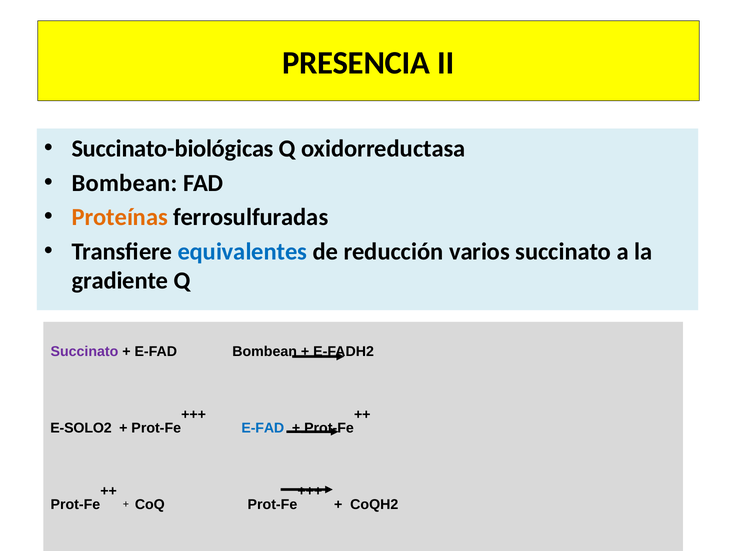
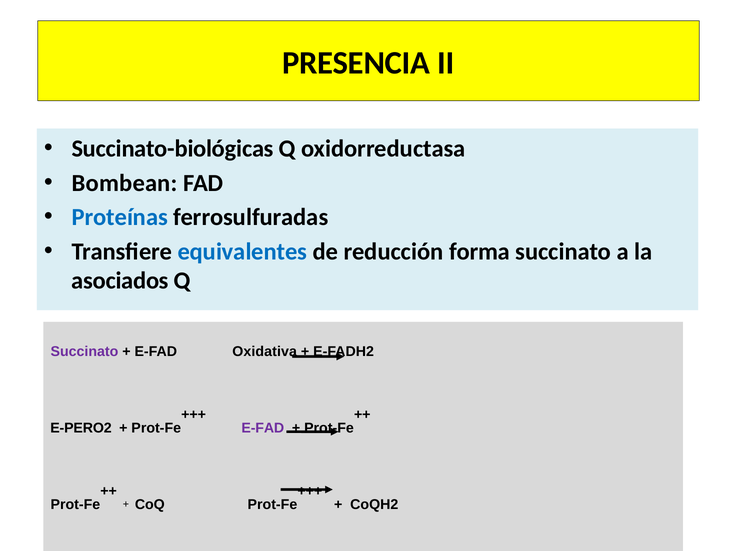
Proteínas colour: orange -> blue (120, 217)
varios: varios -> forma (479, 252)
gradiente: gradiente -> asociados (120, 281)
E-FAD Bombean: Bombean -> Oxidativa (265, 352)
E-SOLO2: E-SOLO2 -> E-PERO2 (81, 428)
E-FAD colour: blue -> purple (263, 428)
